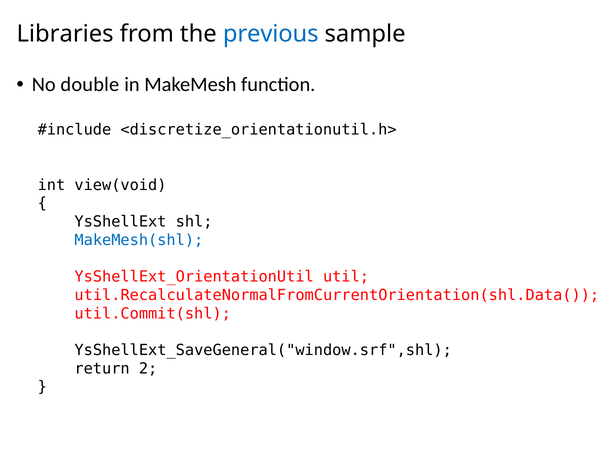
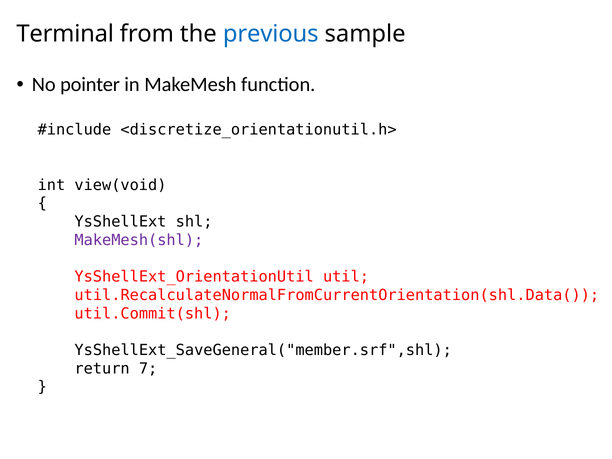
Libraries: Libraries -> Terminal (65, 34)
double: double -> pointer (90, 85)
MakeMesh(shl colour: blue -> purple (139, 240)
YsShellExt_SaveGeneral("window.srf",shl: YsShellExt_SaveGeneral("window.srf",shl -> YsShellExt_SaveGeneral("member.srf",shl (263, 350)
2: 2 -> 7 (148, 369)
